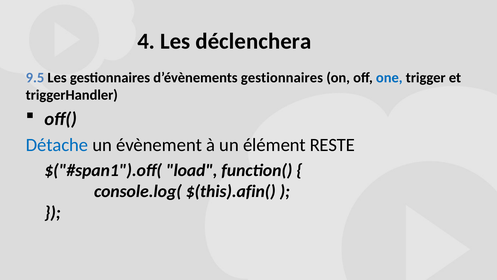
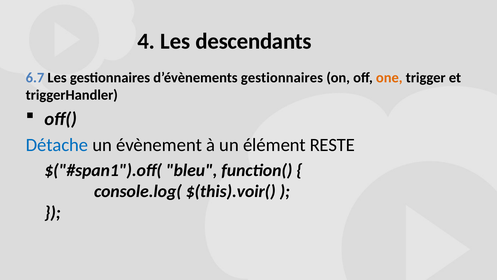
déclenchera: déclenchera -> descendants (254, 41)
9.5: 9.5 -> 6.7 (35, 78)
one colour: blue -> orange (389, 78)
load: load -> bleu (192, 170)
$(this).afin(: $(this).afin( -> $(this).voir( (231, 191)
